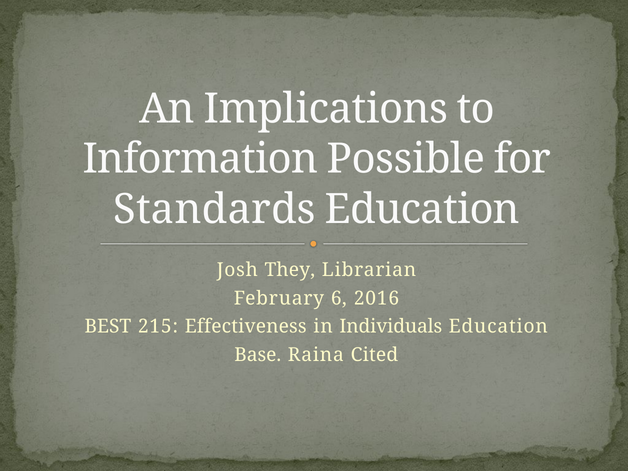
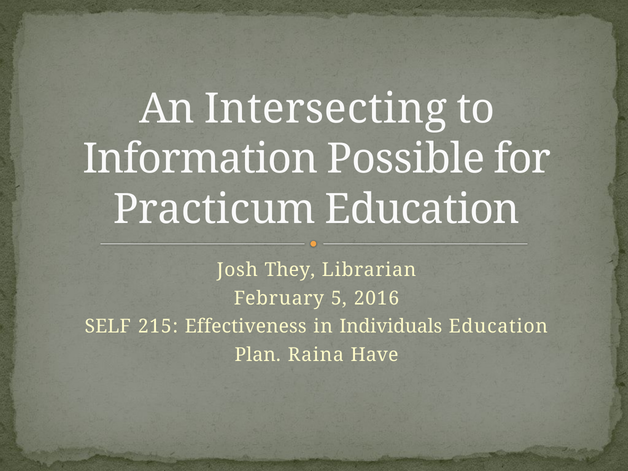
Implications: Implications -> Intersecting (326, 109)
Standards: Standards -> Practicum (215, 209)
6: 6 -> 5 (339, 298)
BEST: BEST -> SELF (108, 327)
Base: Base -> Plan (258, 355)
Cited: Cited -> Have (374, 355)
